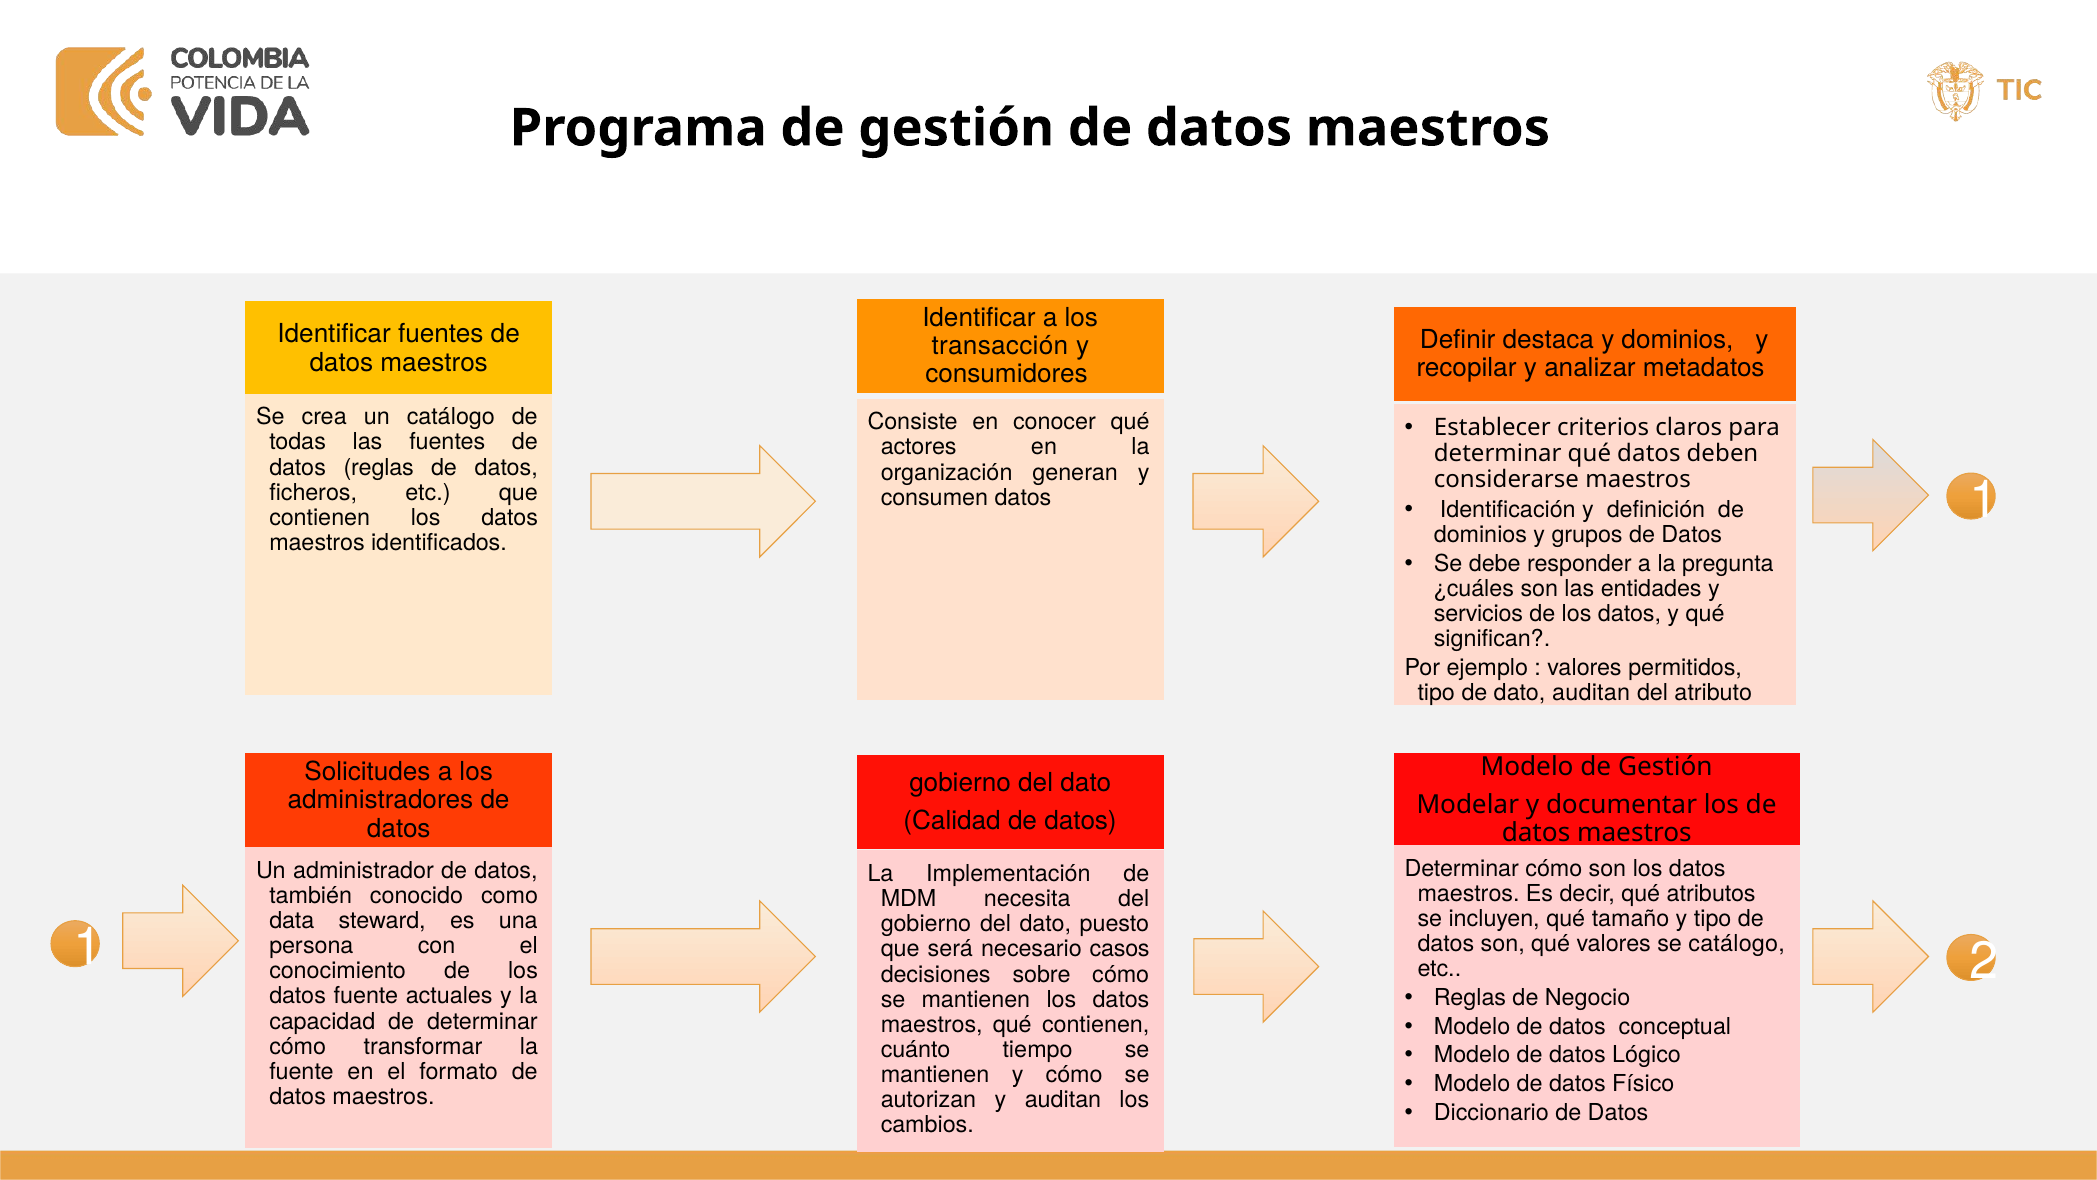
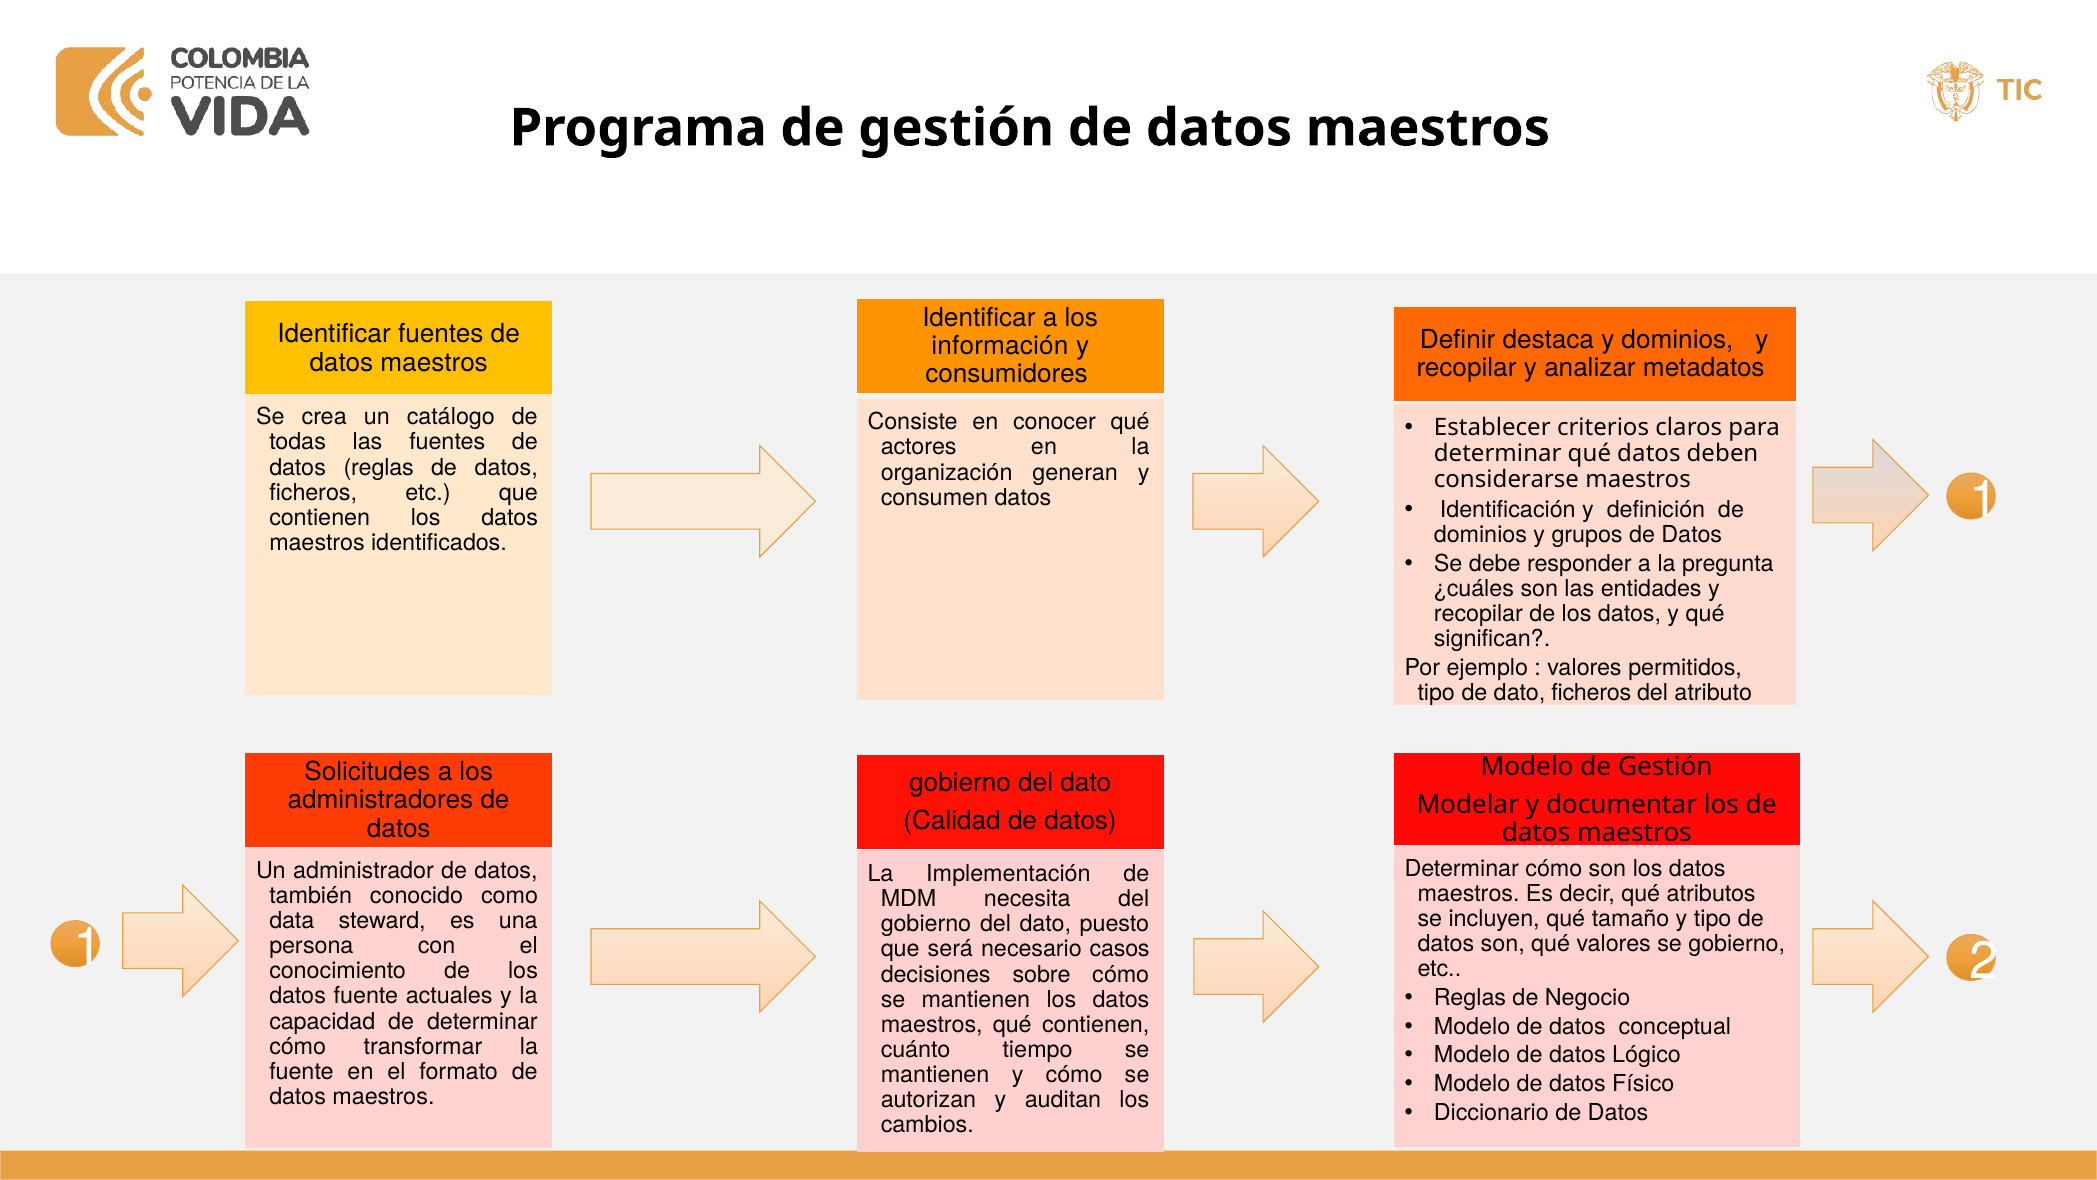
transacción: transacción -> información (1000, 346)
servicios: servicios -> recopilar (1478, 613)
dato auditan: auditan -> ficheros (1591, 692)
se catálogo: catálogo -> gobierno (1737, 944)
